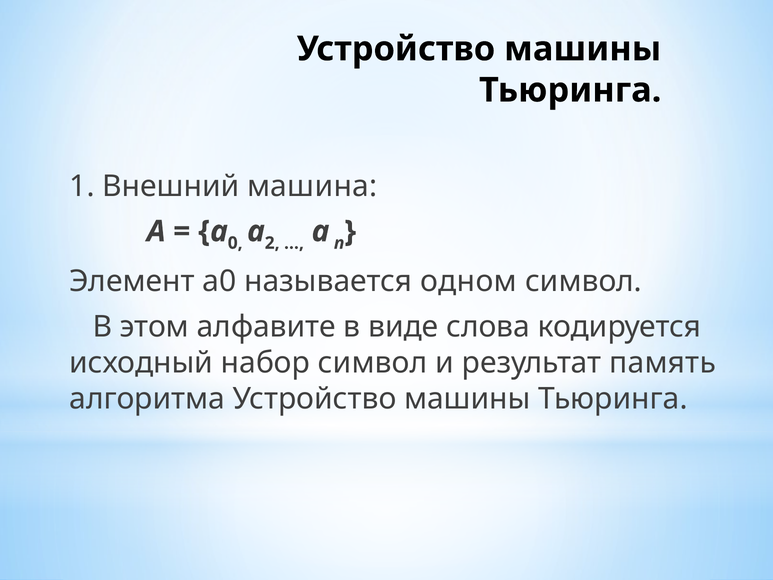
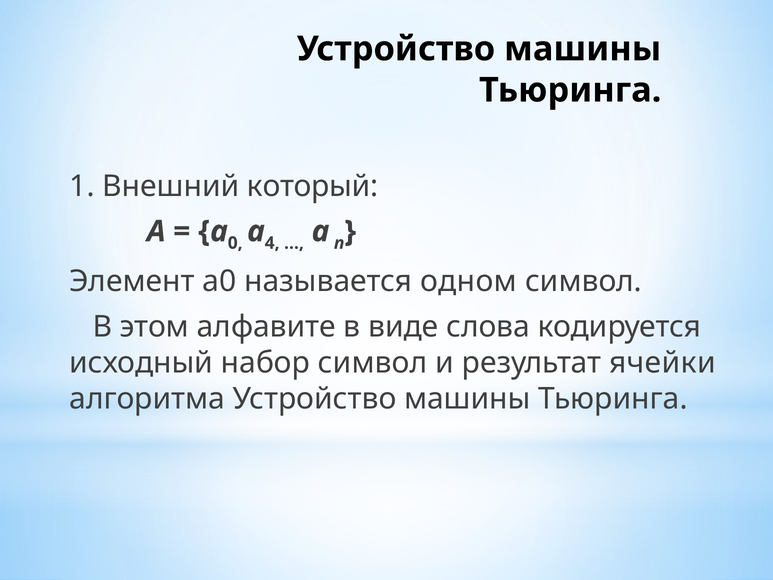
машина: машина -> который (313, 186)
2: 2 -> 4 (272, 243)
память: память -> ячейки (663, 363)
